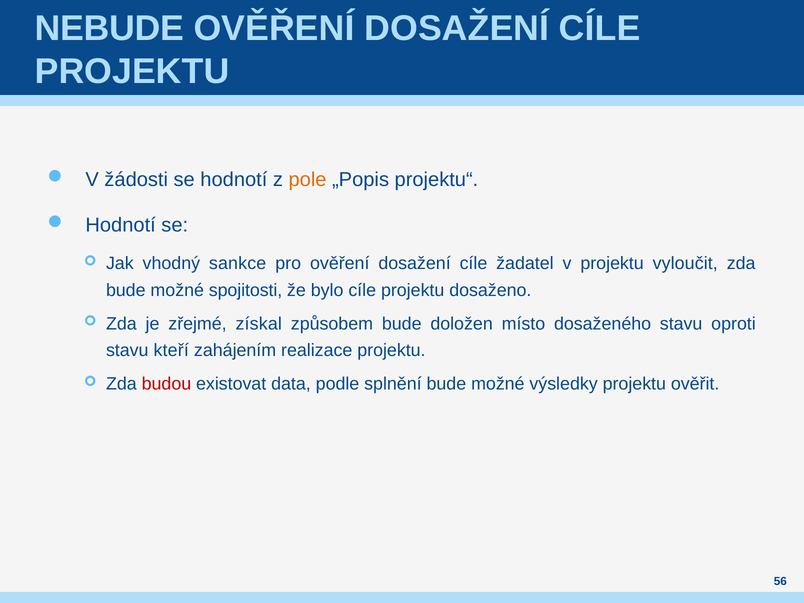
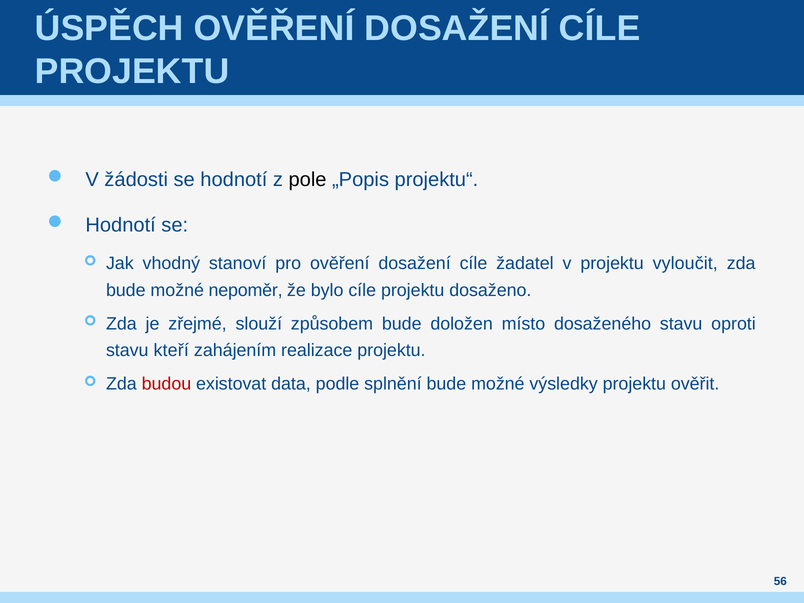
NEBUDE: NEBUDE -> ÚSPĚCH (109, 29)
pole colour: orange -> black (308, 180)
sankce: sankce -> stanoví (238, 263)
spojitosti: spojitosti -> nepoměr (246, 290)
získal: získal -> slouží (259, 324)
